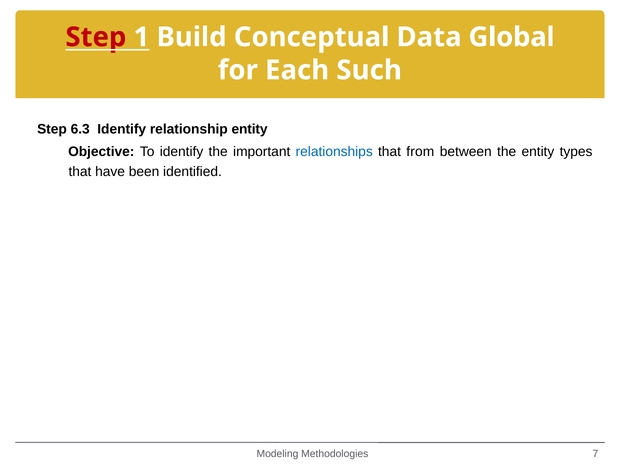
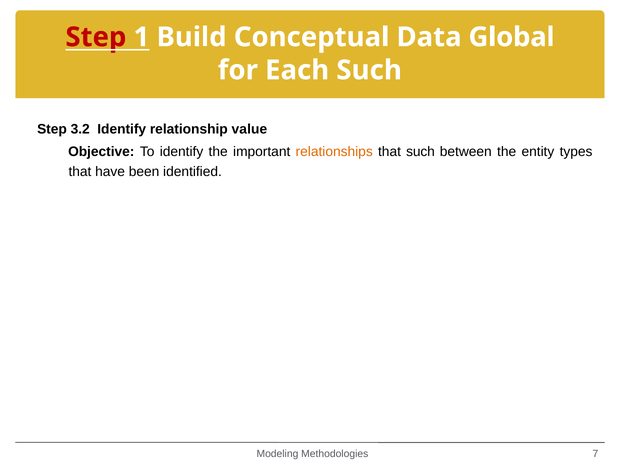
6.3: 6.3 -> 3.2 (80, 129)
relationship entity: entity -> value (249, 129)
relationships colour: blue -> orange (334, 152)
that from: from -> such (420, 152)
